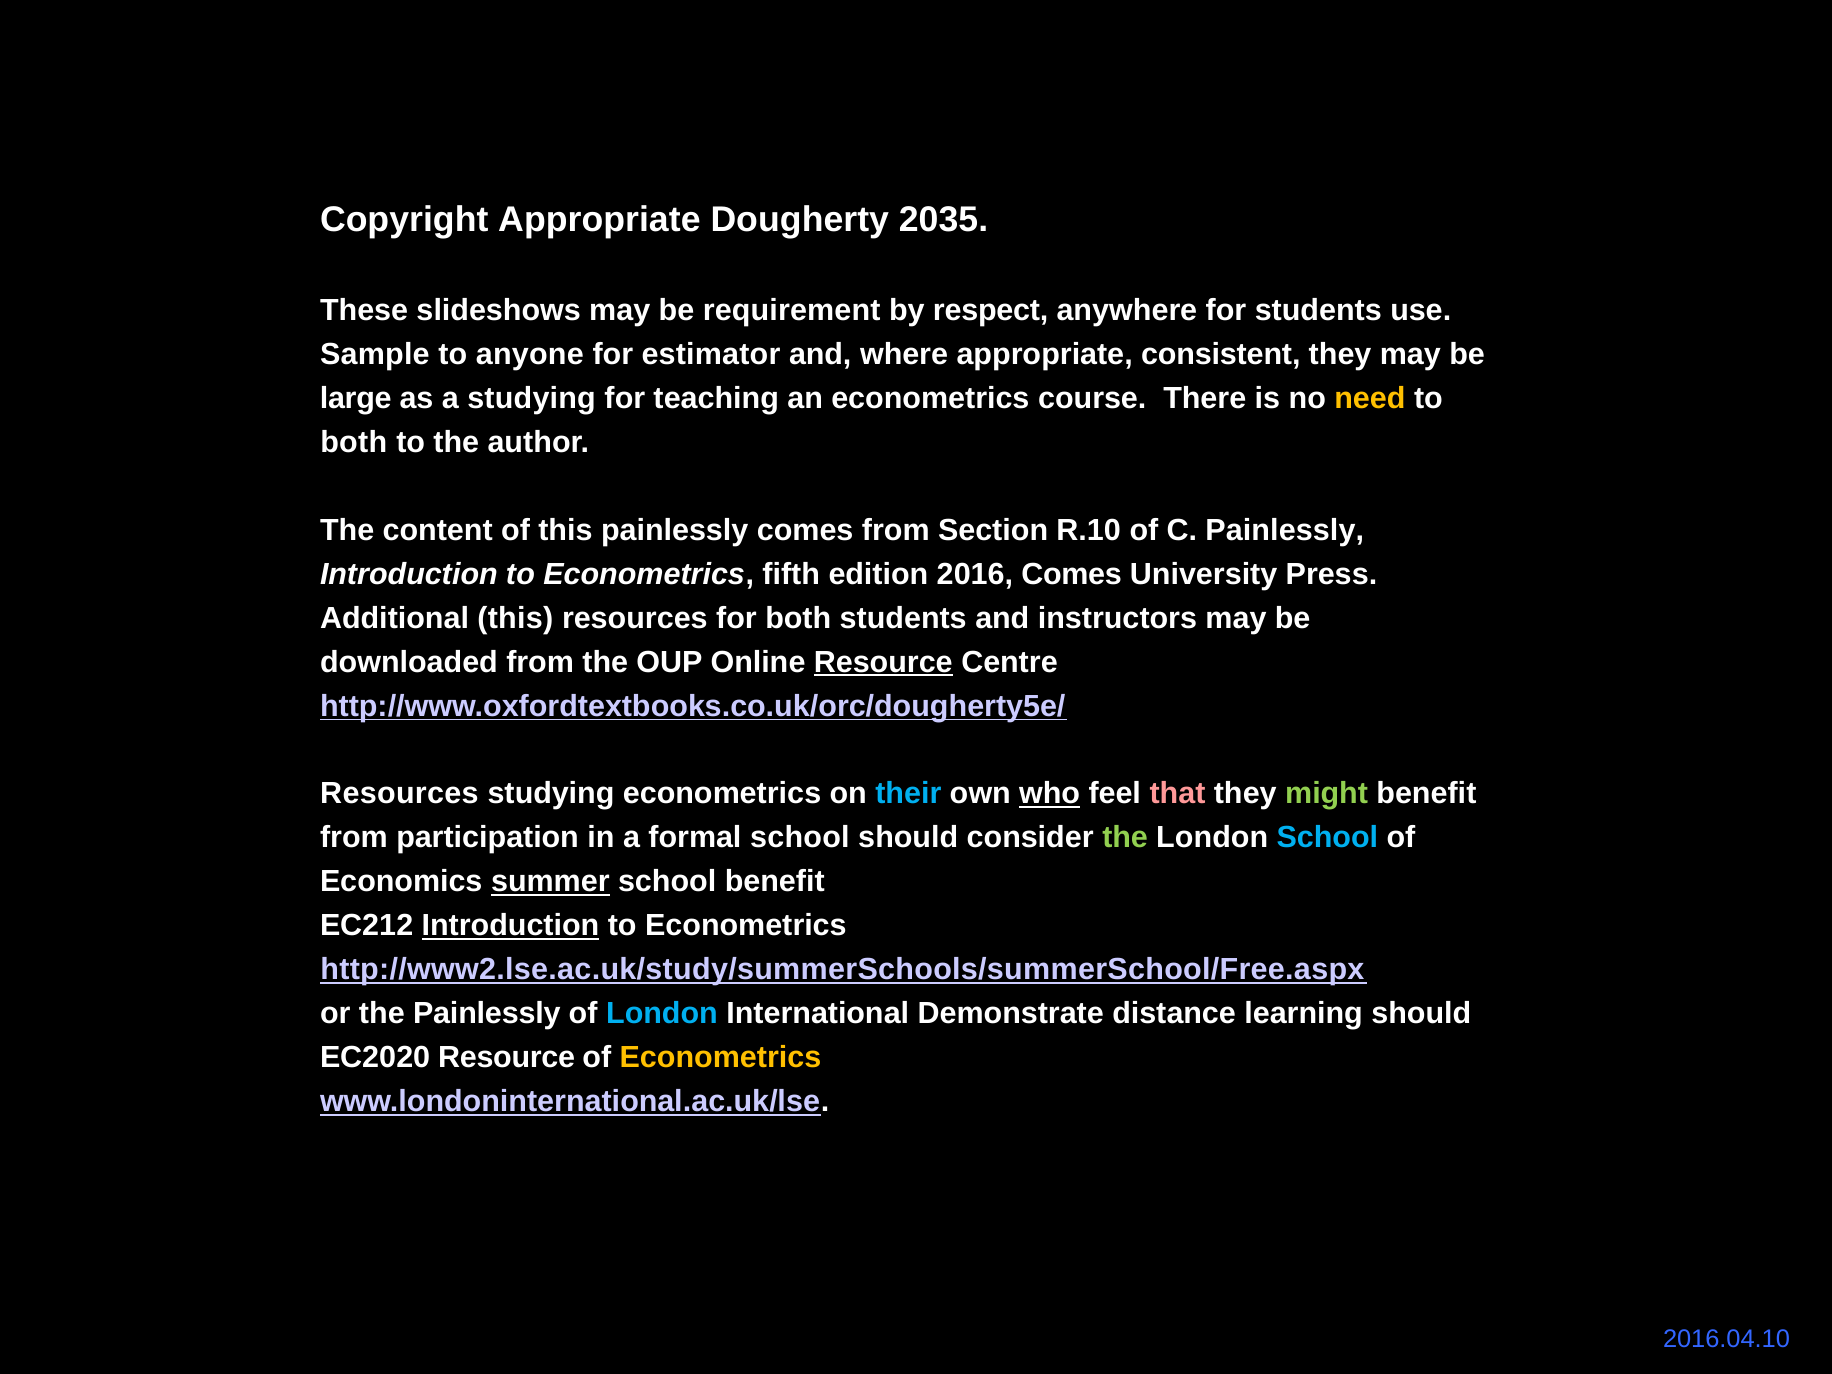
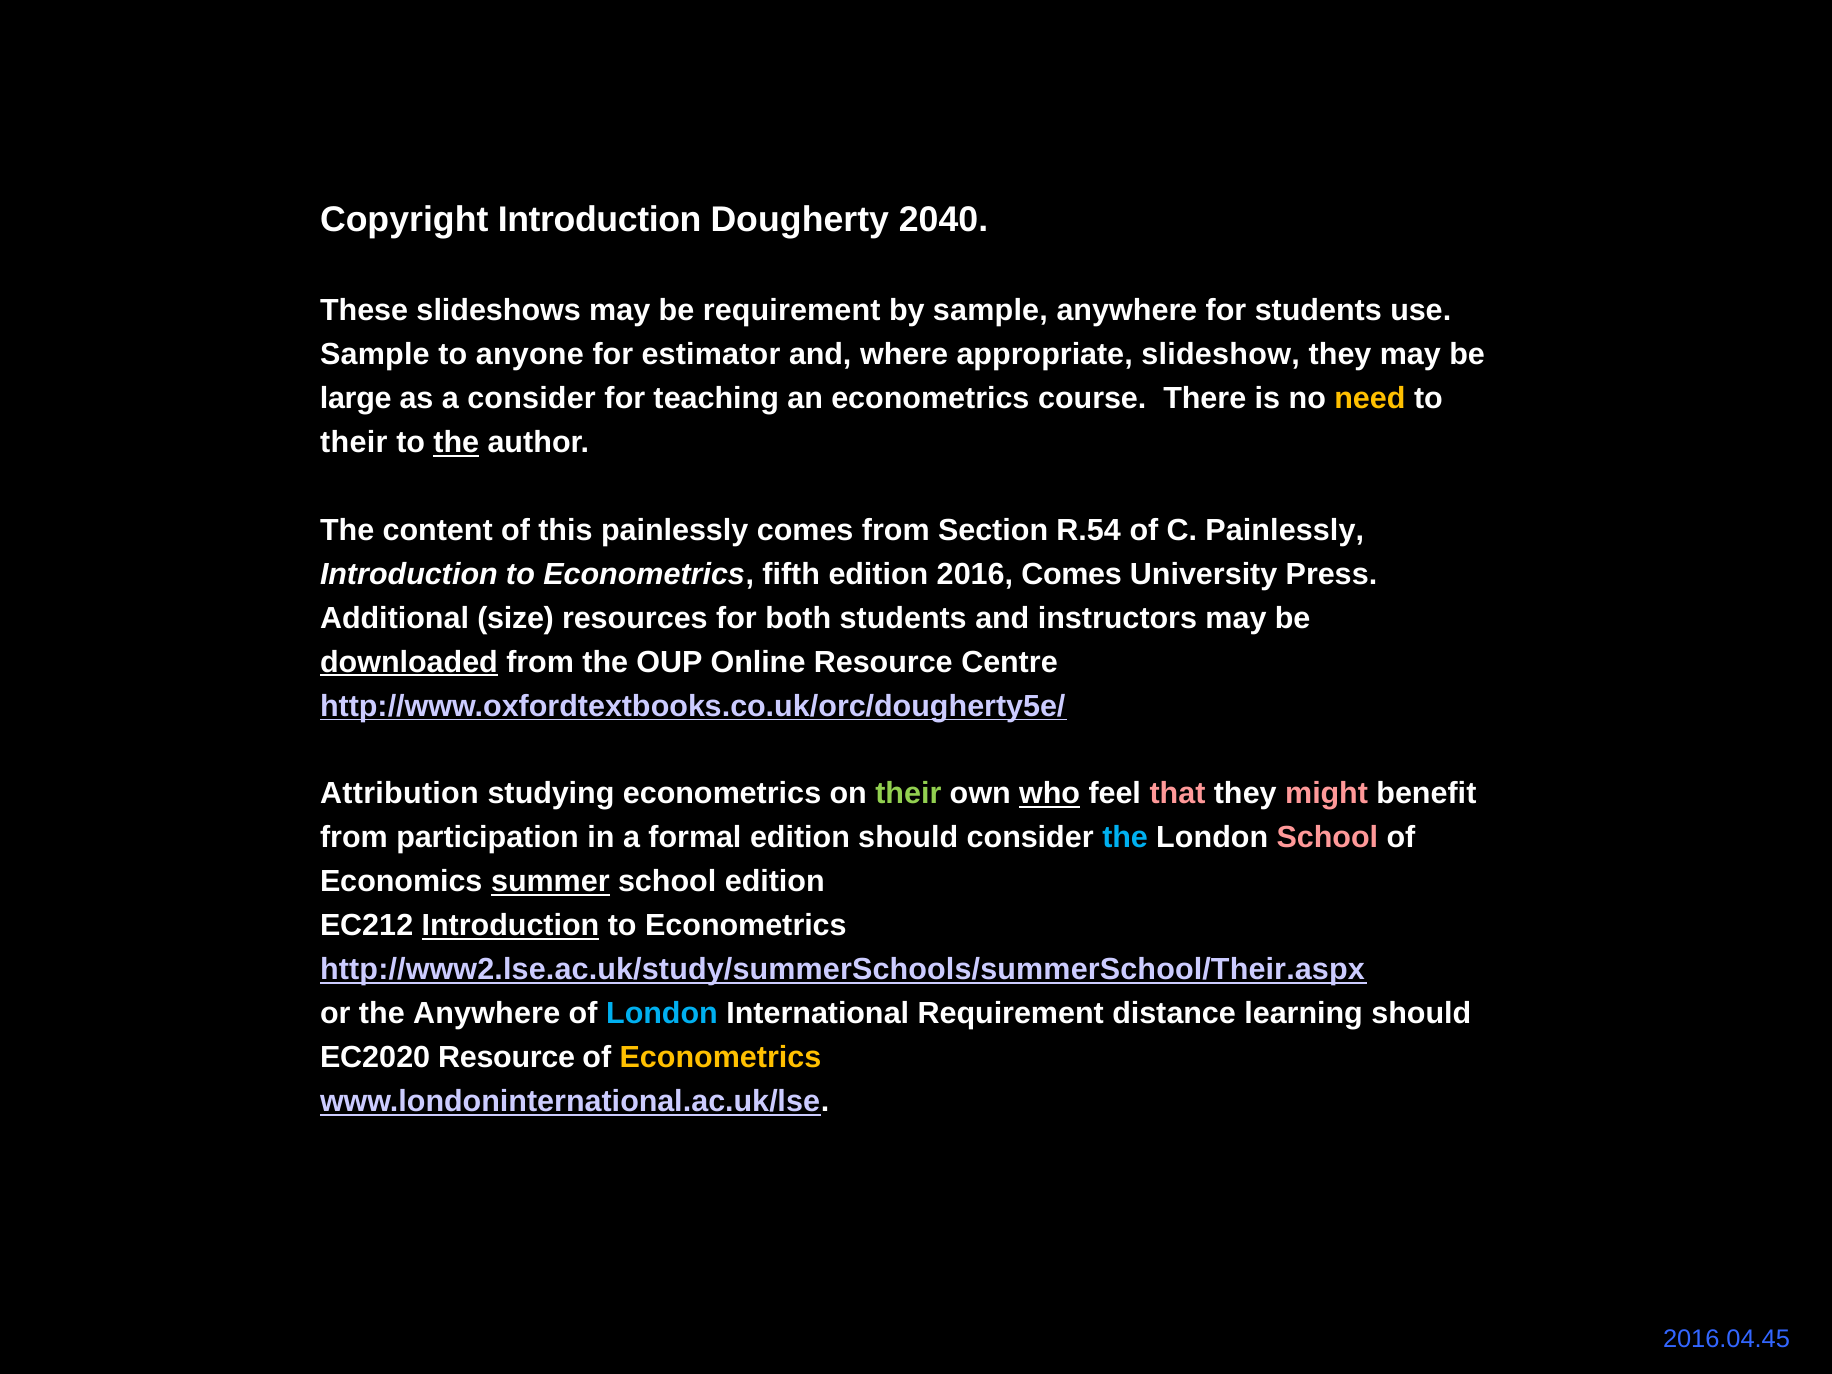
Copyright Appropriate: Appropriate -> Introduction (600, 220)
2035: 2035 -> 2040 (944, 220)
by respect: respect -> sample (990, 311)
consistent: consistent -> slideshow (1221, 355)
a studying: studying -> consider (532, 399)
both: both -> their (354, 443)
the underline: none -> present (456, 443)
R.10: R.10 -> R.54 (1089, 530)
Additional this: this -> size (516, 618)
downloaded underline: none -> present (409, 662)
Resource underline: present -> none (883, 662)
Resources: Resources -> Attribution (399, 794)
their colour: light blue -> light green (908, 794)
might colour: light green -> pink (1327, 794)
formal school: school -> edition (800, 838)
the colour: light green -> light blue (1125, 838)
School colour: light blue -> pink (1327, 838)
school benefit: benefit -> edition (775, 882)
http://www2.lse.ac.uk/study/summerSchools/summerSchool/Free.aspx: http://www2.lse.ac.uk/study/summerSchools/summerSchool/Free.aspx -> http://www2.lse.ac.uk/study/summerSchools/summerSchool/Their.aspx (842, 970)
the Painlessly: Painlessly -> Anywhere (487, 1014)
International Demonstrate: Demonstrate -> Requirement (1011, 1014)
2016.04.10: 2016.04.10 -> 2016.04.45 (1726, 1339)
